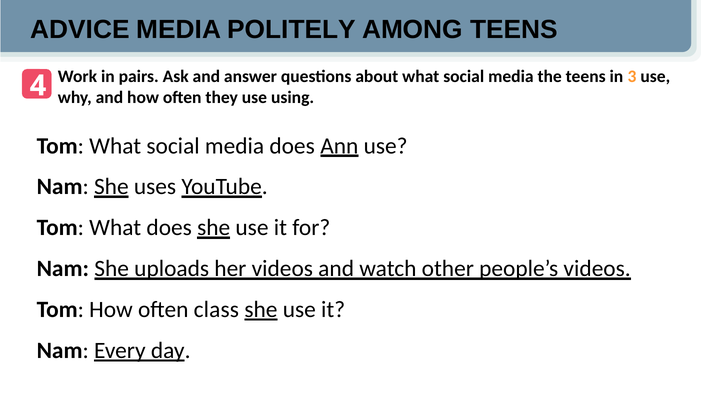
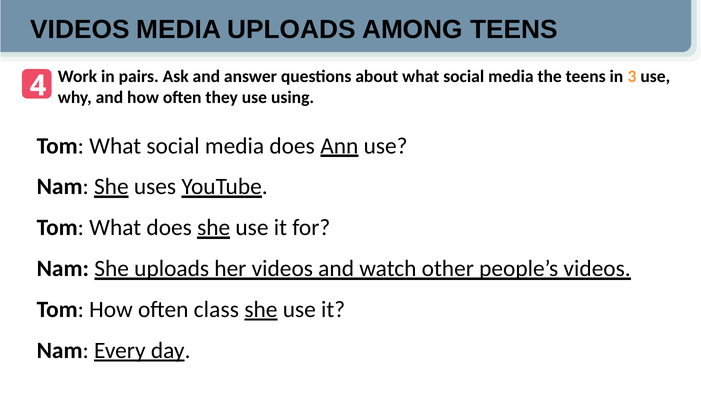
ADVICE: ADVICE -> VIDEOS (80, 29)
MEDIA POLITELY: POLITELY -> UPLOADS (292, 29)
